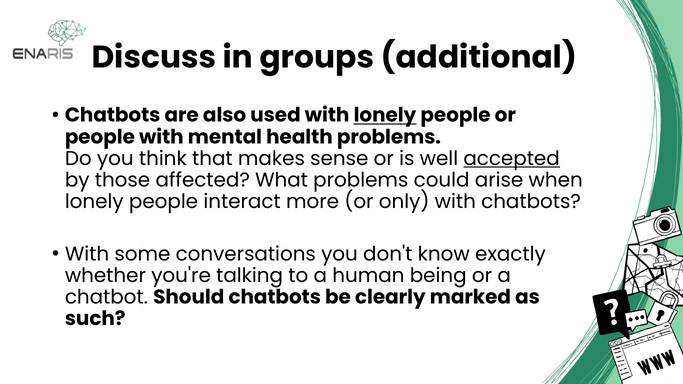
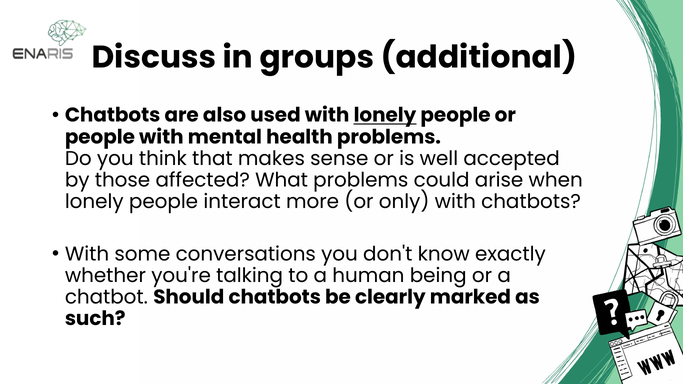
accepted underline: present -> none (512, 159)
